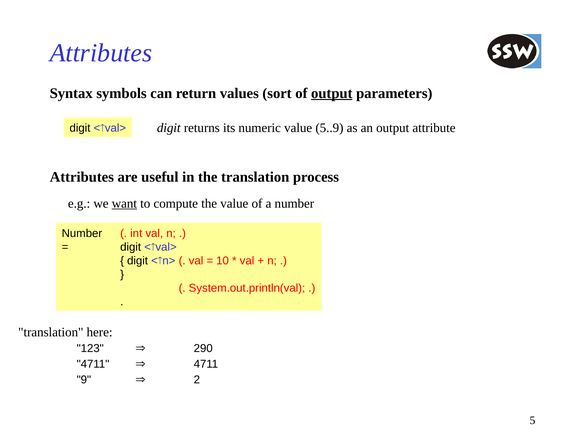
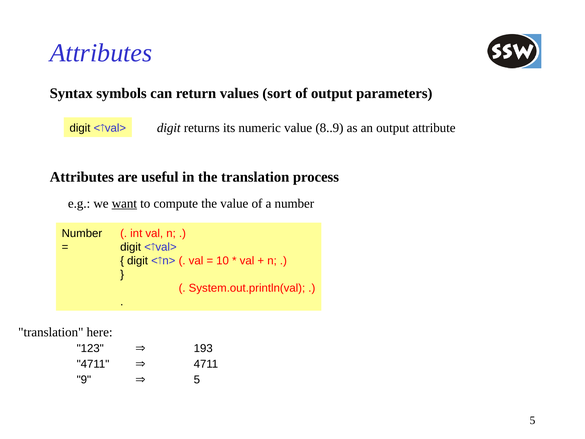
output underline: present -> none (332, 93)
5..9: 5..9 -> 8..9 (329, 128)
290: 290 -> 193 (203, 348)
2: 2 -> 5 (197, 379)
